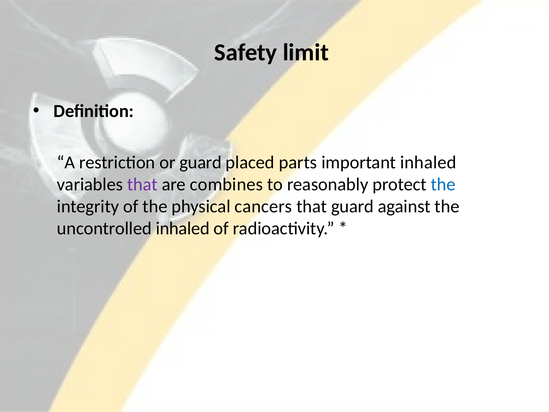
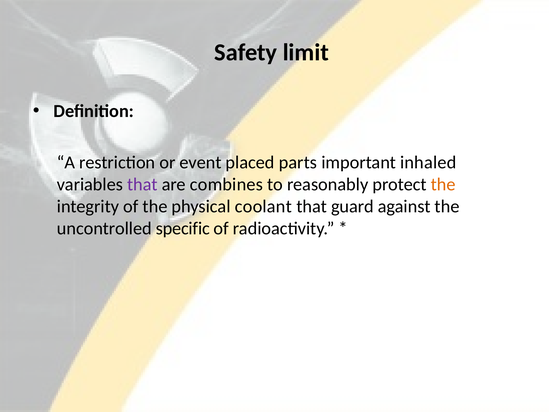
or guard: guard -> event (201, 162)
the colour: blue -> orange (443, 184)
cancers: cancers -> coolant (263, 206)
uncontrolled inhaled: inhaled -> specific (183, 228)
